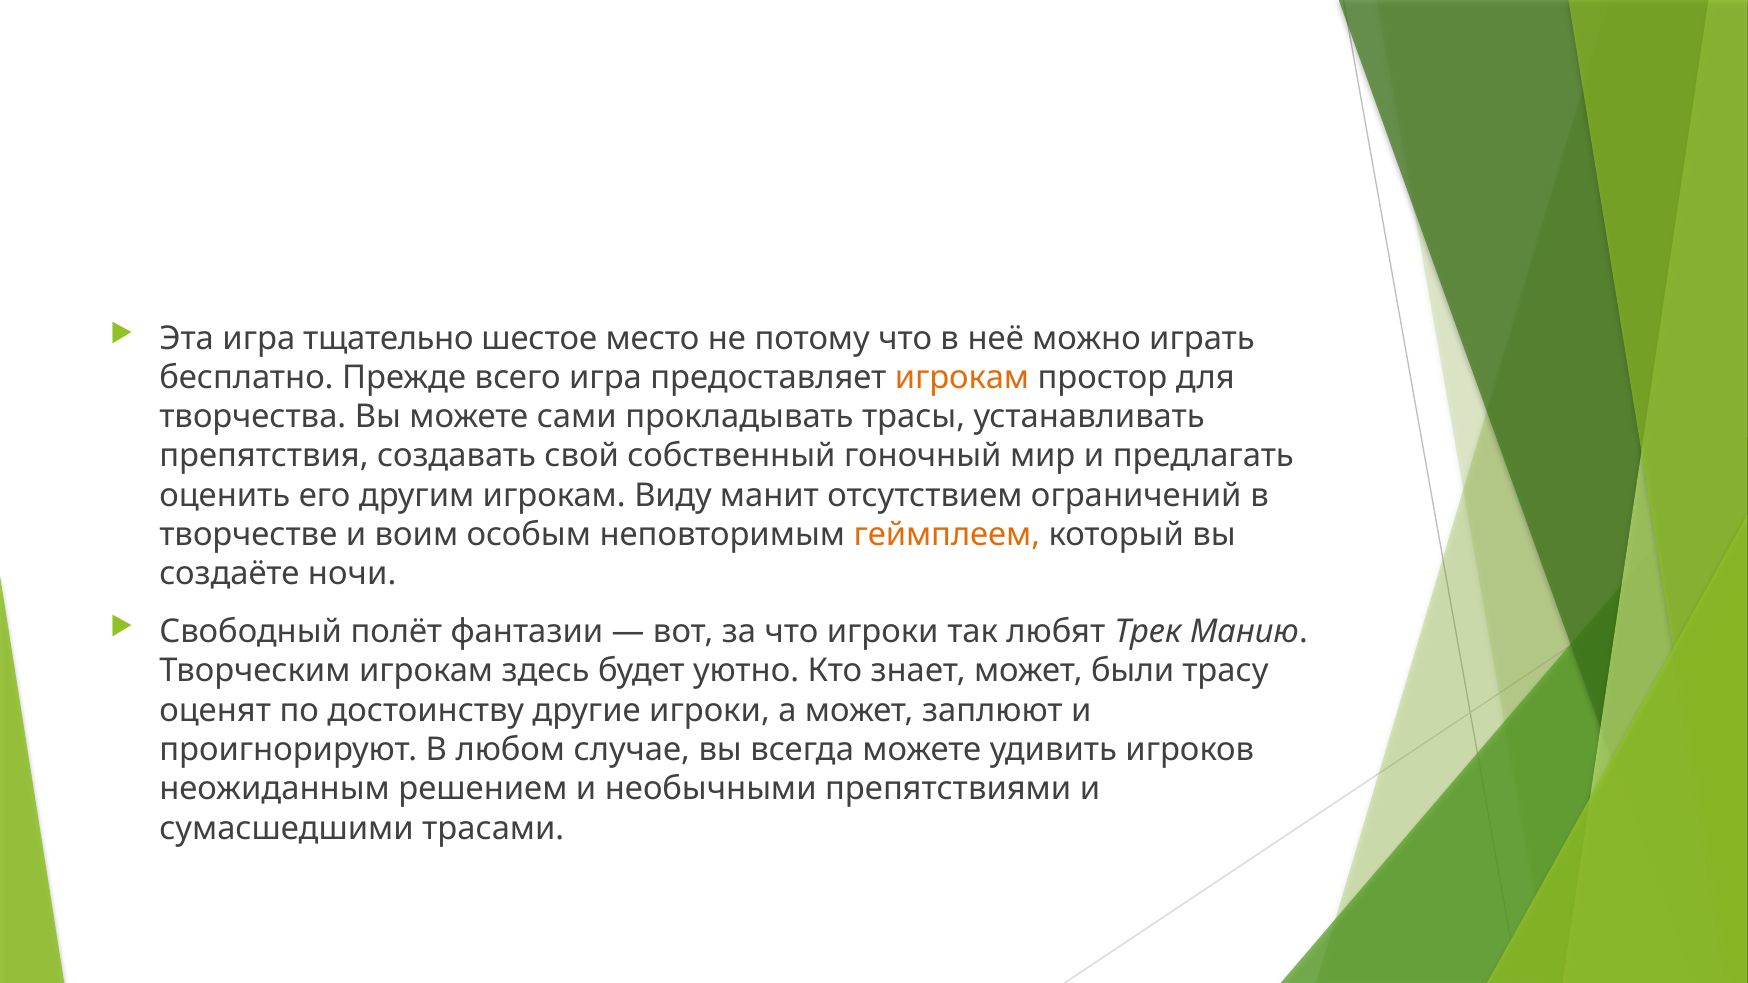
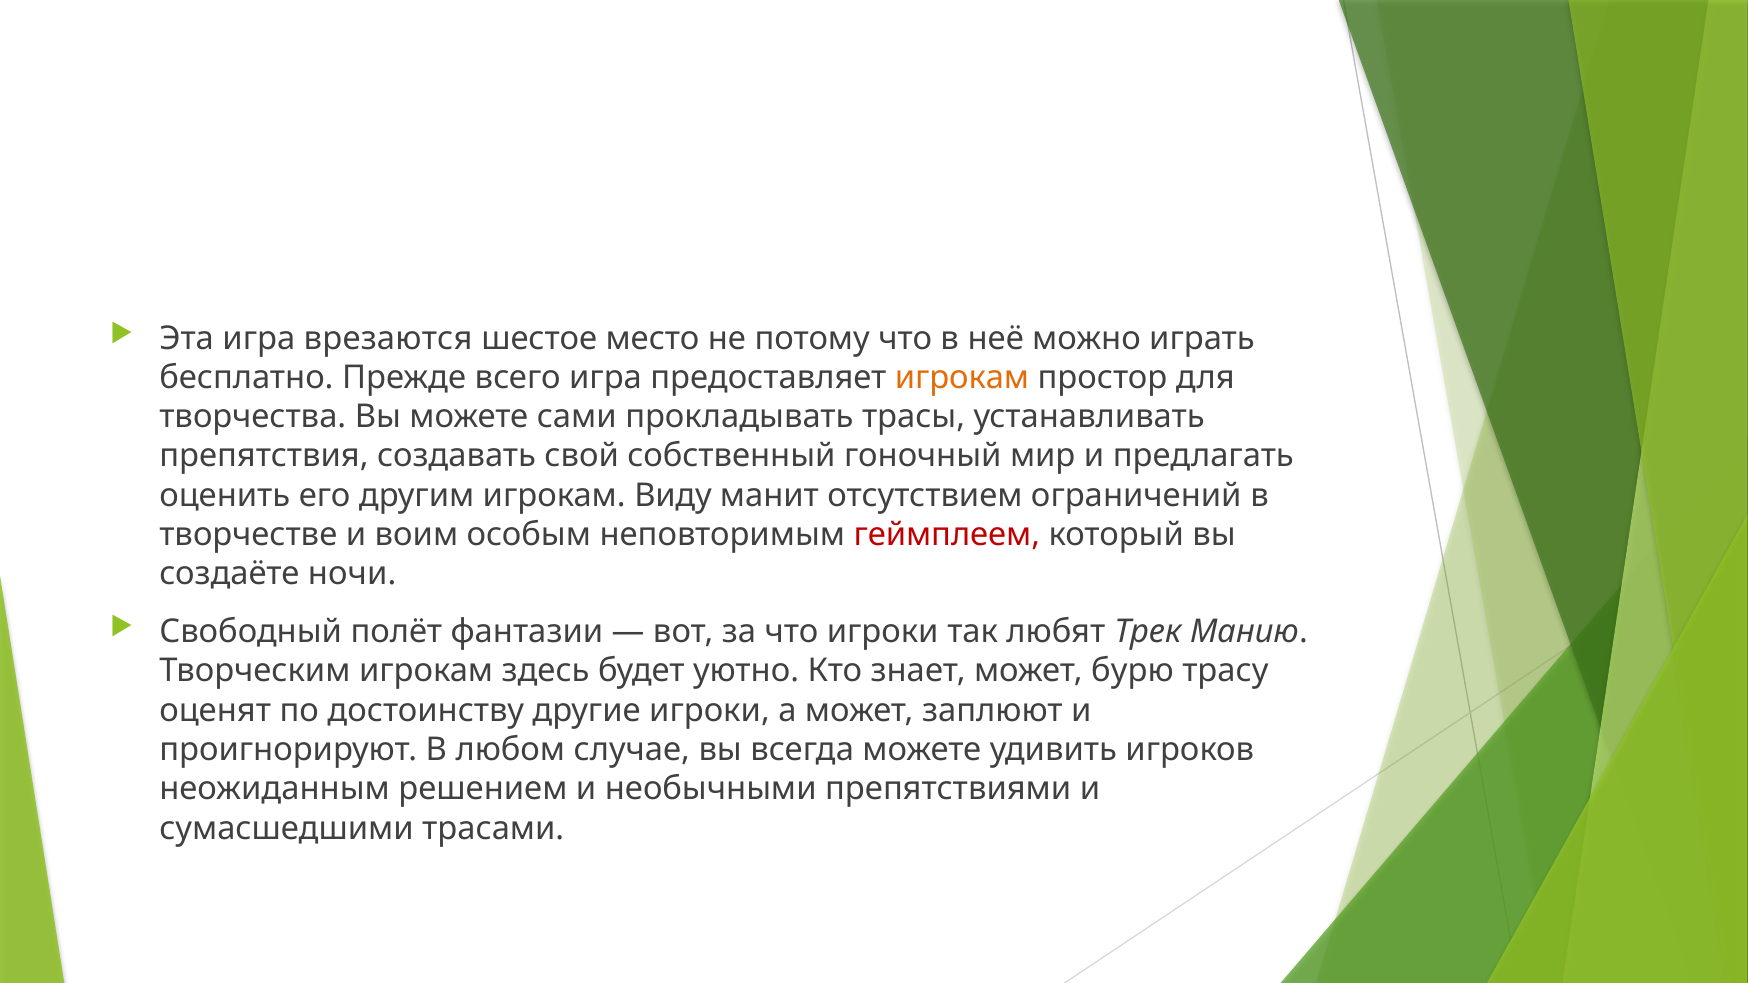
тщательно: тщательно -> врезаются (388, 338)
геймплеем colour: orange -> red (947, 535)
были: были -> бурю (1132, 671)
